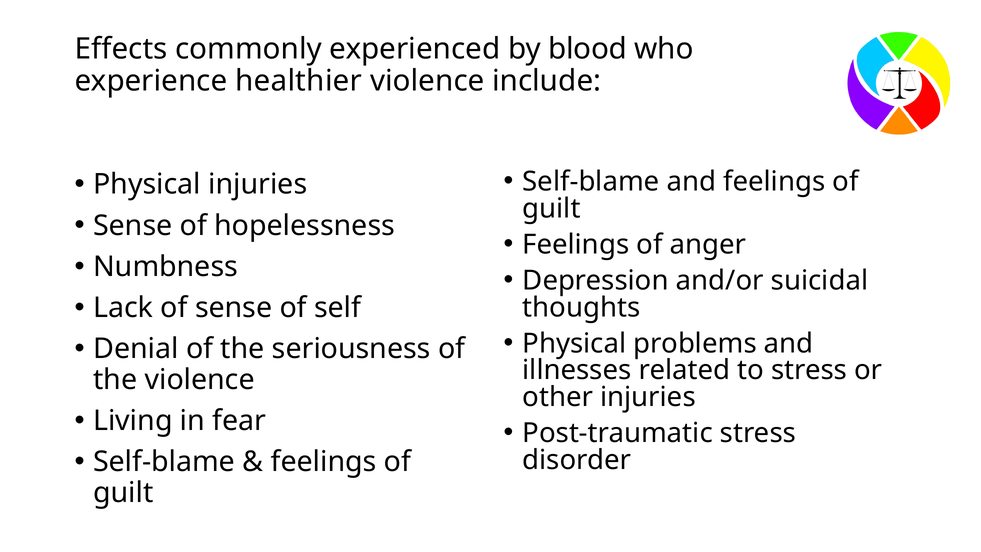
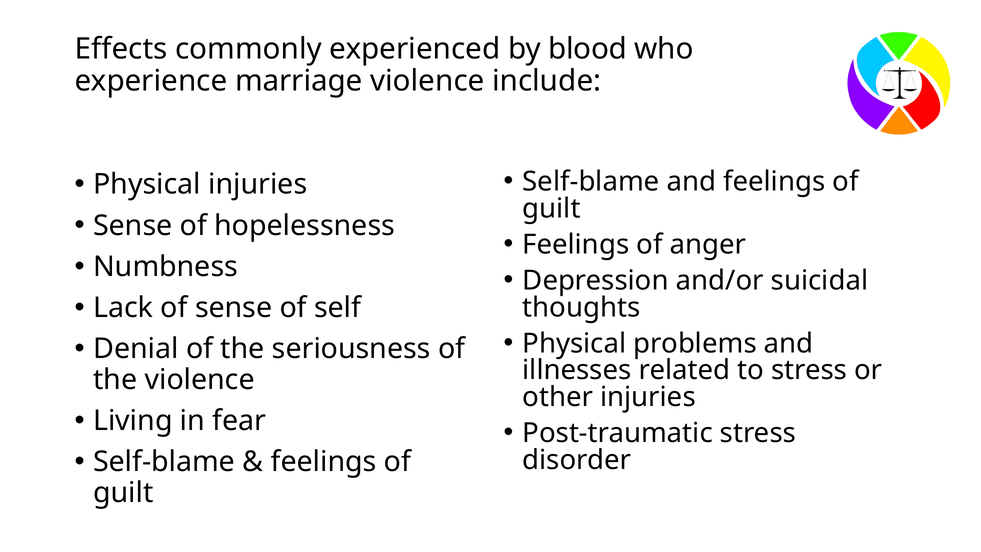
healthier: healthier -> marriage (299, 81)
